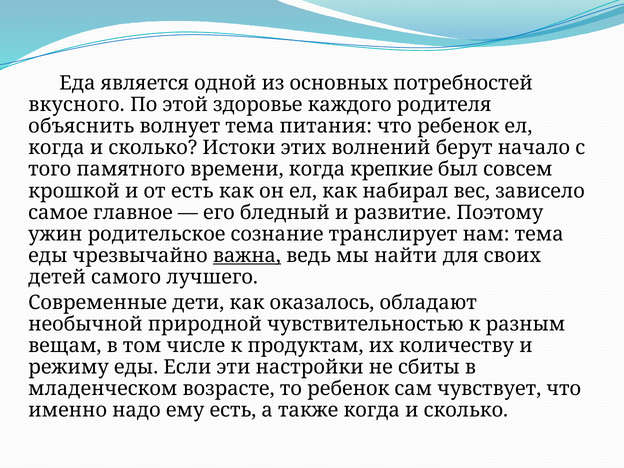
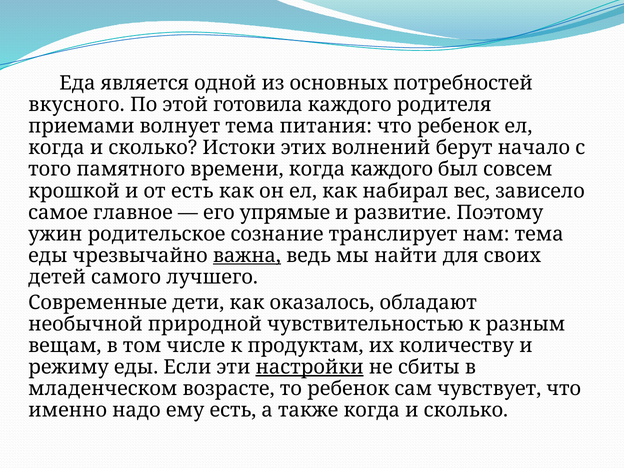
здоровье: здоровье -> готовила (258, 105)
объяснить: объяснить -> приемами (81, 126)
когда крепкие: крепкие -> каждого (392, 169)
бледный: бледный -> упрямые (285, 212)
настройки underline: none -> present (310, 367)
